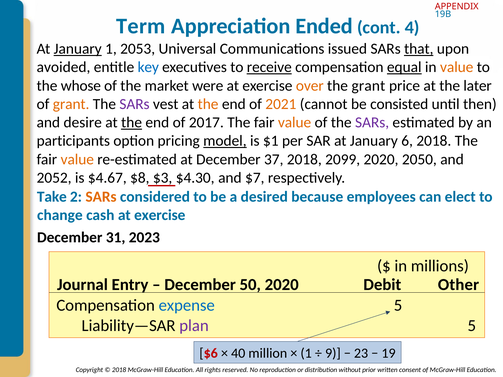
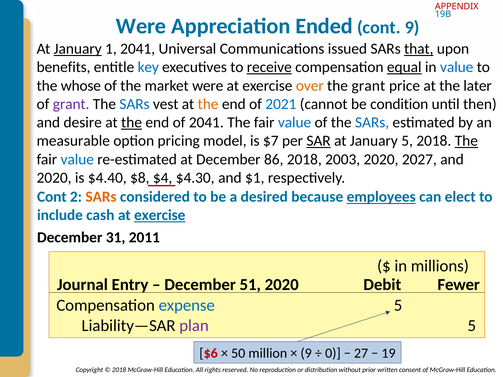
Term: Term -> Were (141, 26)
cont 4: 4 -> 9 (412, 28)
1 2053: 2053 -> 2041 (138, 49)
avoided: avoided -> benefits (64, 67)
value colour: orange -> blue (457, 67)
grant colour: orange -> purple (71, 104)
SARs colour: purple -> blue (134, 104)
2021 colour: orange -> blue (281, 104)
consisted: consisted -> condition (399, 104)
of 2017: 2017 -> 2041 (206, 123)
value colour: orange -> blue (295, 123)
SARs colour: purple -> blue (372, 123)
participants: participants -> measurable (73, 141)
model underline: present -> none (225, 141)
$1: $1 -> $7 (271, 141)
SAR underline: none -> present (319, 141)
January 6: 6 -> 5 (407, 141)
The underline: none -> present (466, 141)
value colour: orange -> blue (77, 159)
37: 37 -> 86 (274, 159)
2099: 2099 -> 2003 (343, 159)
2050: 2050 -> 2027 (419, 159)
2052: 2052 -> 2020 (54, 178)
$4.67: $4.67 -> $4.40 (107, 178)
$3: $3 -> $4 (163, 178)
$7: $7 -> $1 (255, 178)
Take: Take -> Cont (52, 197)
employees underline: none -> present (381, 197)
change: change -> include (60, 215)
exercise underline: none -> present (160, 215)
2023: 2023 -> 2011 (144, 237)
50: 50 -> 51 (250, 285)
Other: Other -> Fewer (459, 285)
40: 40 -> 50 (238, 353)
1: 1 -> 9 (306, 353)
9: 9 -> 0 (333, 353)
23: 23 -> 27 (361, 353)
